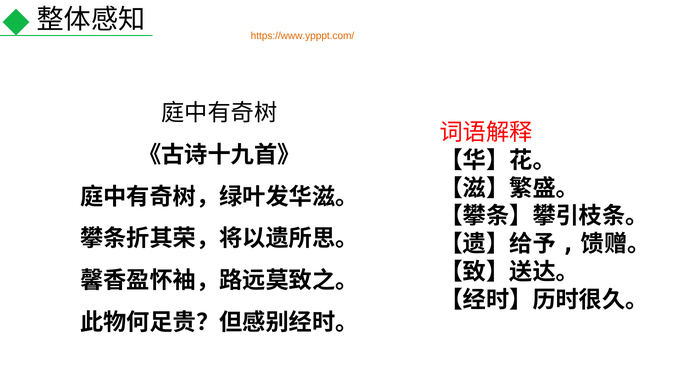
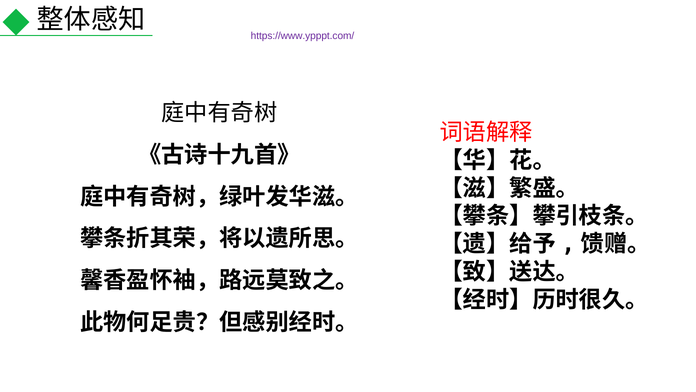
https://www.ypppt.com/ colour: orange -> purple (302, 36)
